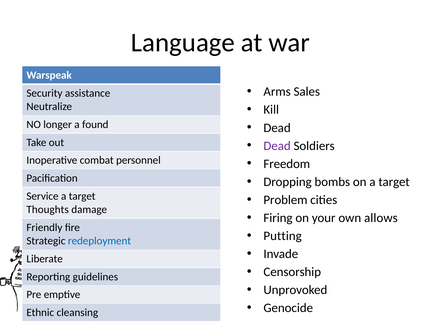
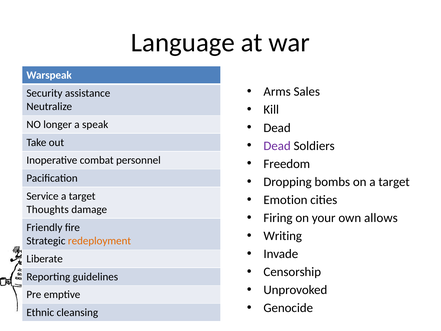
found: found -> speak (95, 124)
Problem: Problem -> Emotion (285, 200)
Putting: Putting -> Writing (283, 236)
redeployment colour: blue -> orange (99, 241)
